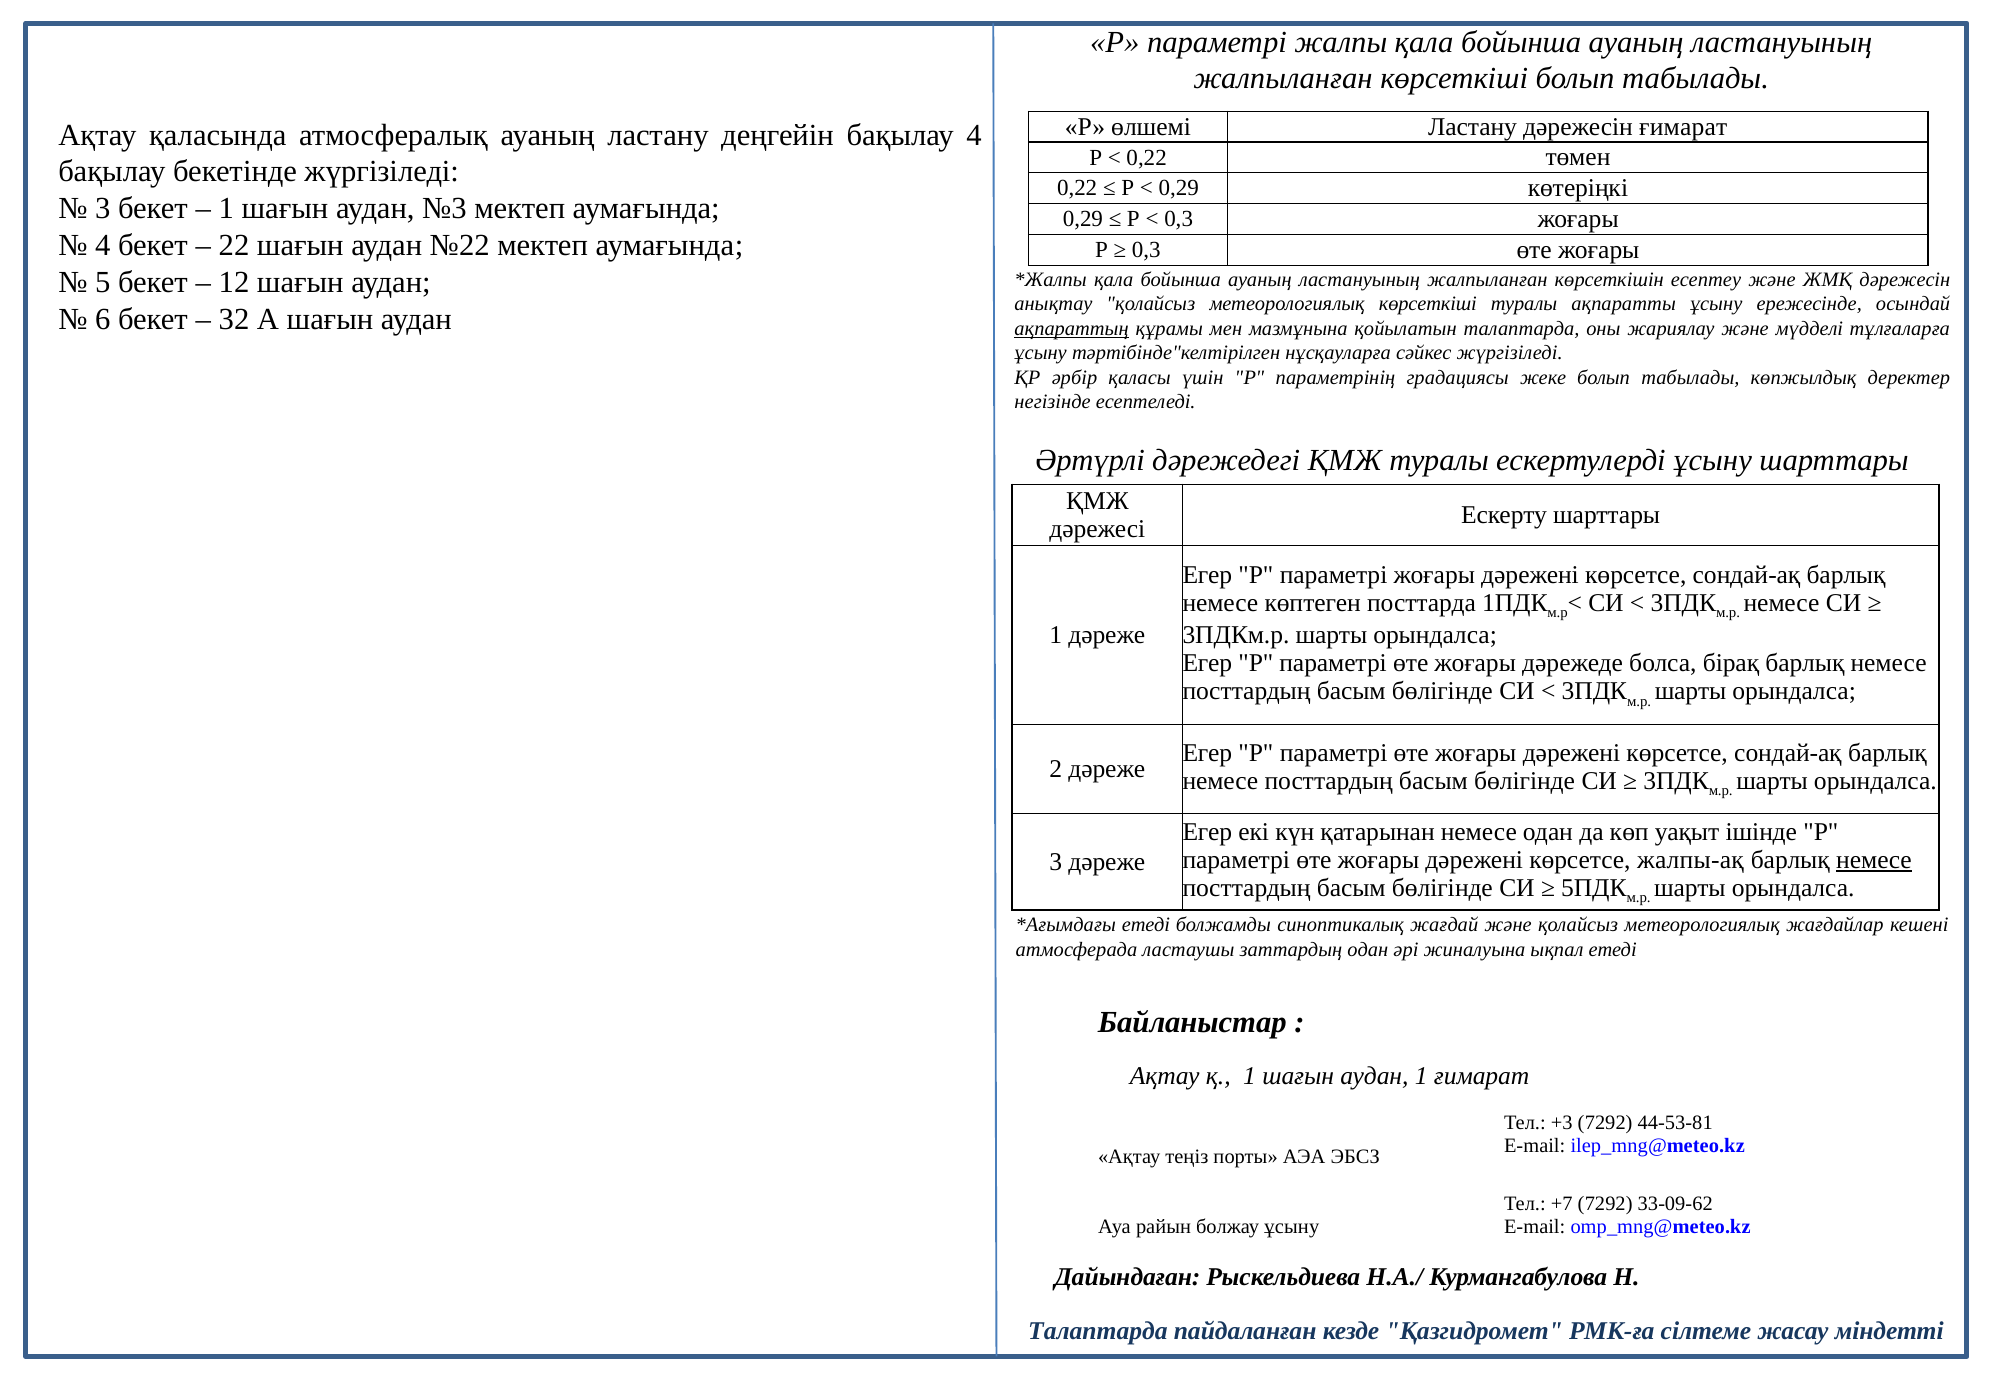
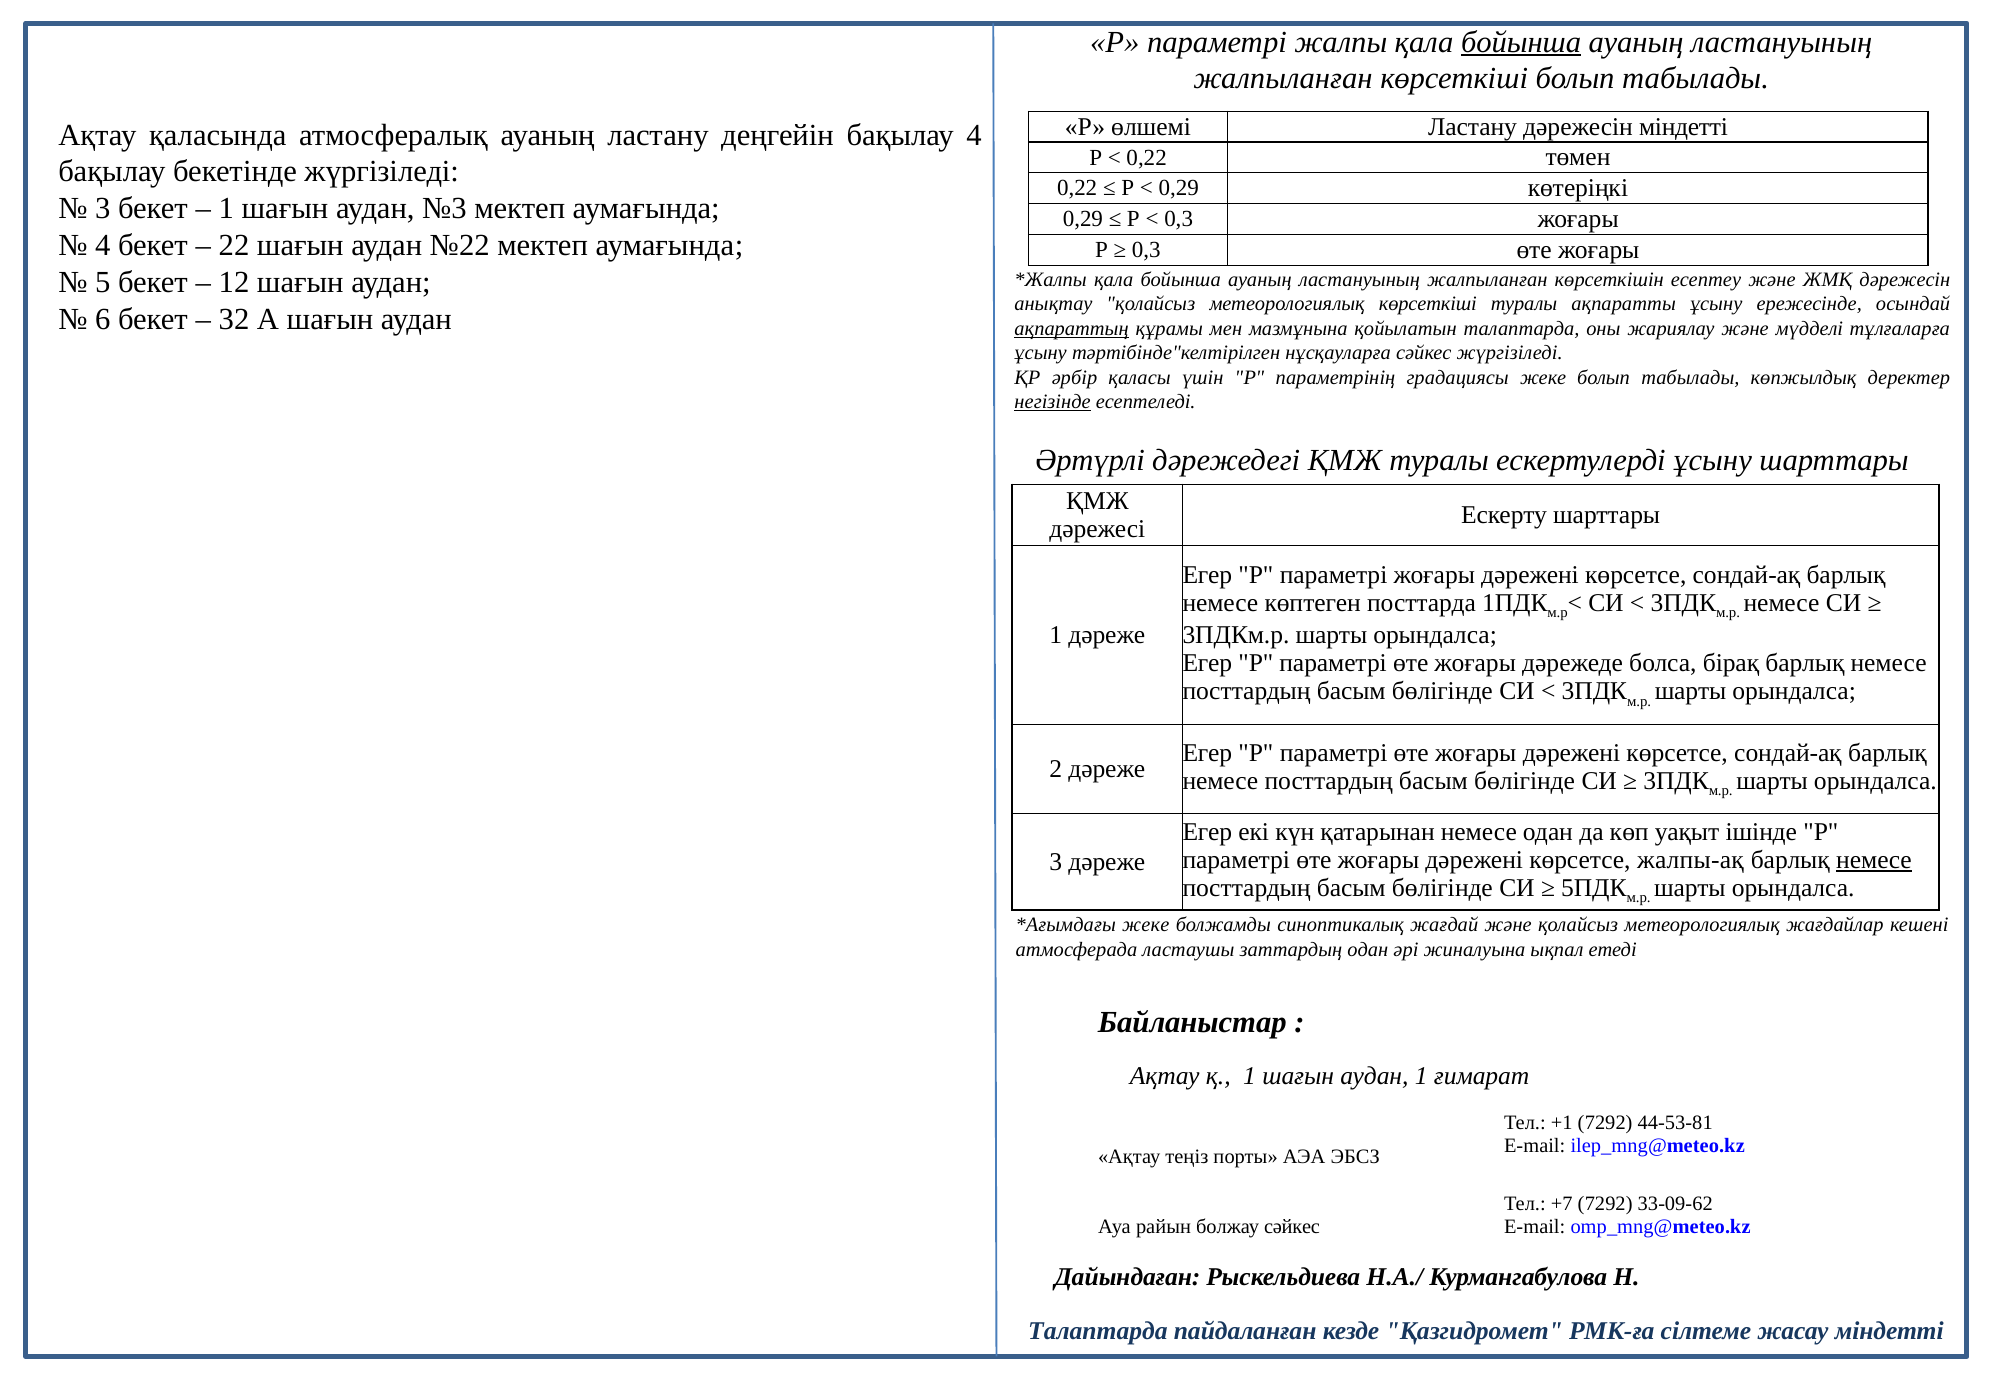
бойынша underline: none -> present (1521, 42)
дәрежесін ғимарат: ғимарат -> міндетті (1683, 127)
негізінде underline: none -> present (1053, 402)
етеді: етеді -> жеке (1146, 925)
+3: +3 -> +1 (1562, 1123)
болжау ұсыну: ұсыну -> сәйкес (1292, 1226)
